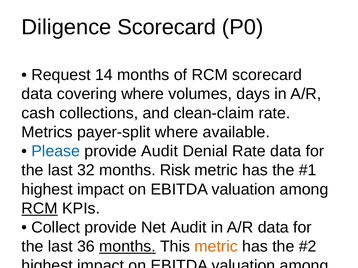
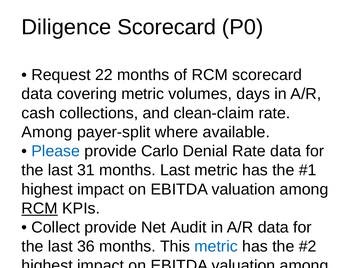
14: 14 -> 22 (104, 75)
covering where: where -> metric (143, 94)
Metrics: Metrics -> Among (47, 132)
provide Audit: Audit -> Carlo (160, 151)
32: 32 -> 31 (86, 171)
months Risk: Risk -> Last (175, 171)
months underline: present -> none (128, 247)
metric colour: orange -> blue (216, 247)
